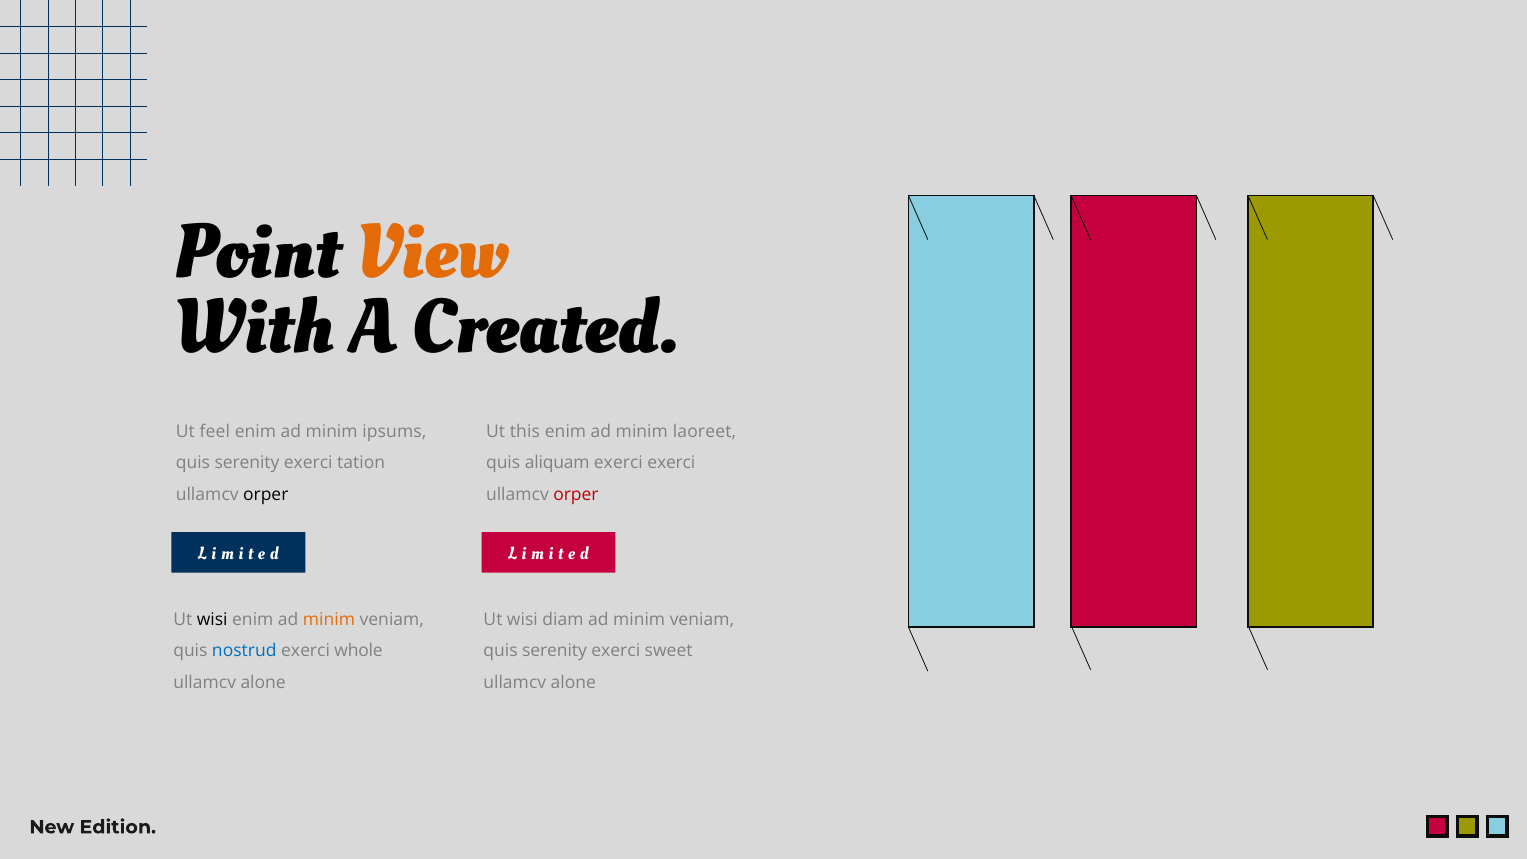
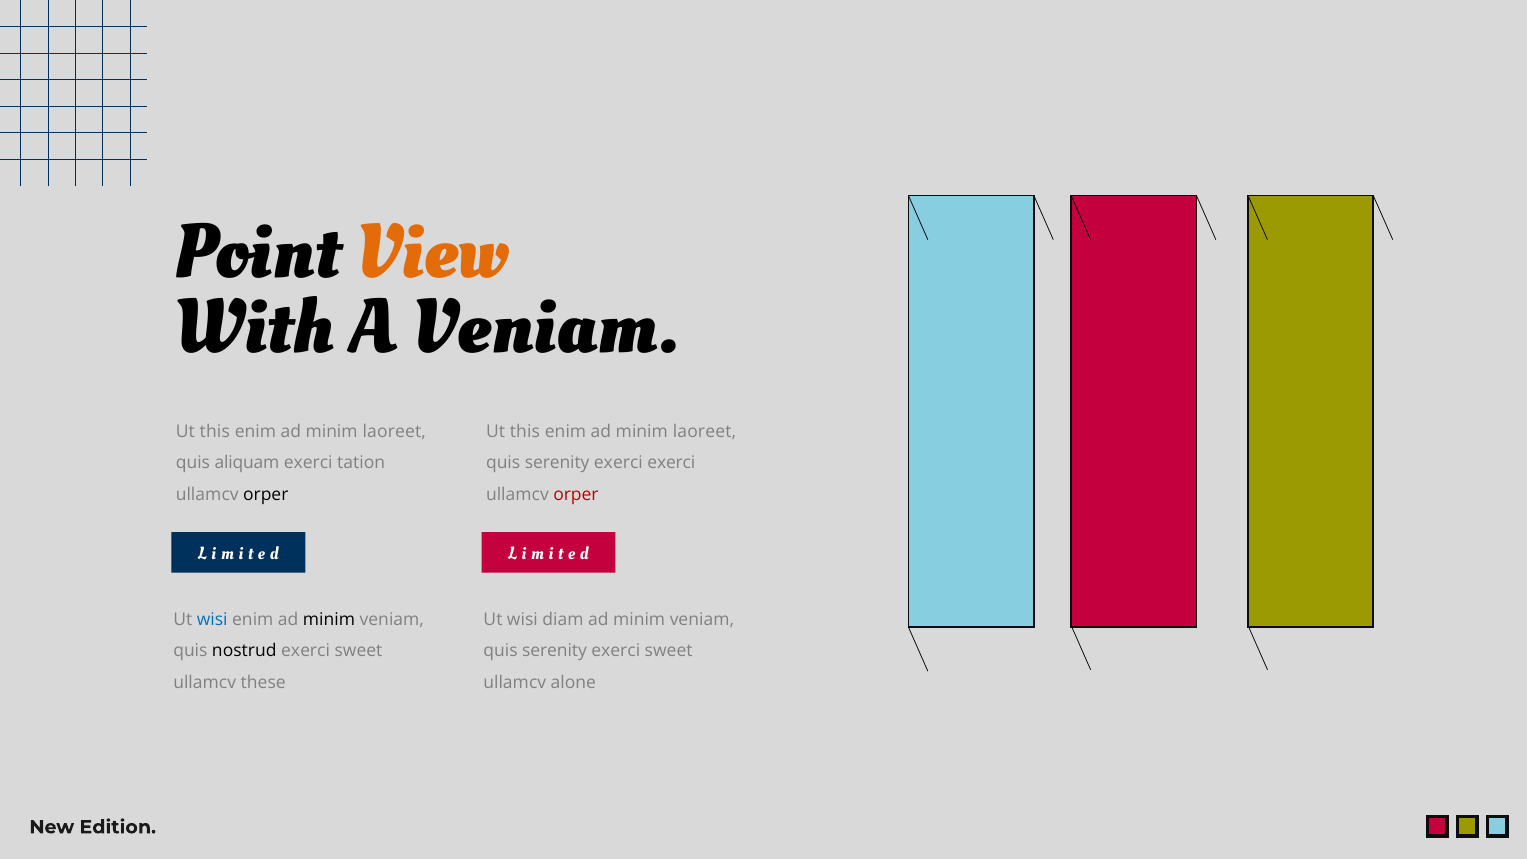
A Created: Created -> Veniam (545, 327)
feel: feel -> this (215, 431)
ipsums: ipsums -> laoreet (394, 431)
serenity: serenity -> aliquam (247, 463)
aliquam: aliquam -> serenity (557, 463)
wisi colour: black -> blue (212, 619)
minim colour: orange -> black (329, 619)
nostrud colour: blue -> black (244, 651)
whole: whole -> sweet (358, 651)
alone: alone -> these (263, 682)
